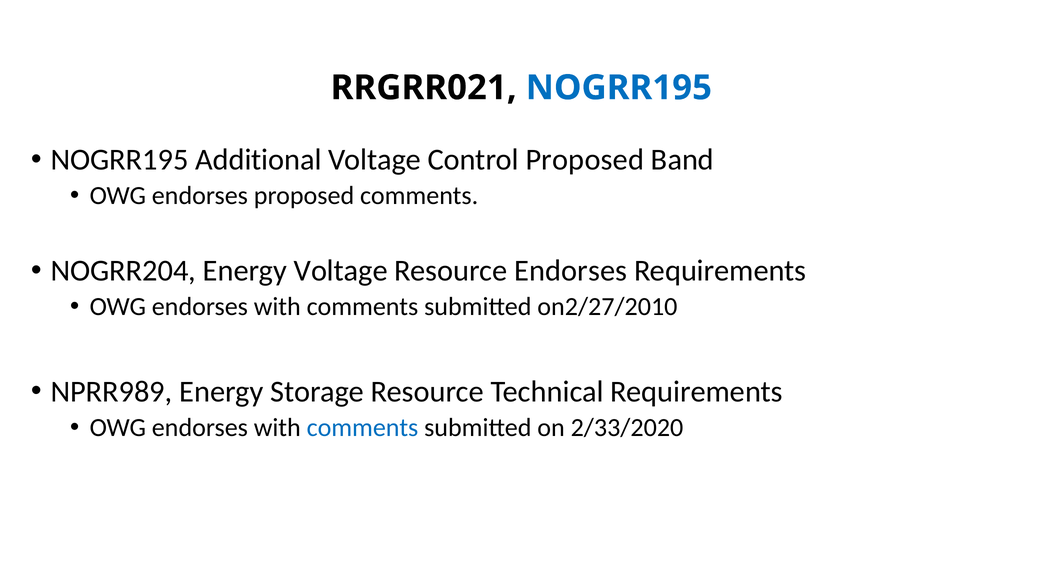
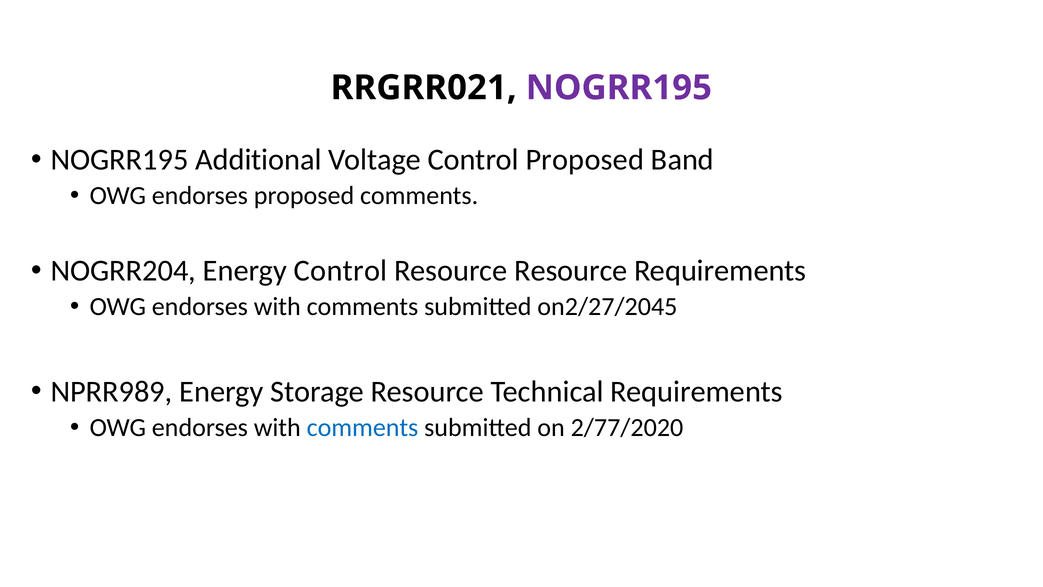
NOGRR195 colour: blue -> purple (619, 88)
Energy Voltage: Voltage -> Control (341, 270)
Resource Endorses: Endorses -> Resource (571, 270)
on2/27/2010: on2/27/2010 -> on2/27/2045 (607, 306)
2/33/2020: 2/33/2020 -> 2/77/2020 (627, 427)
